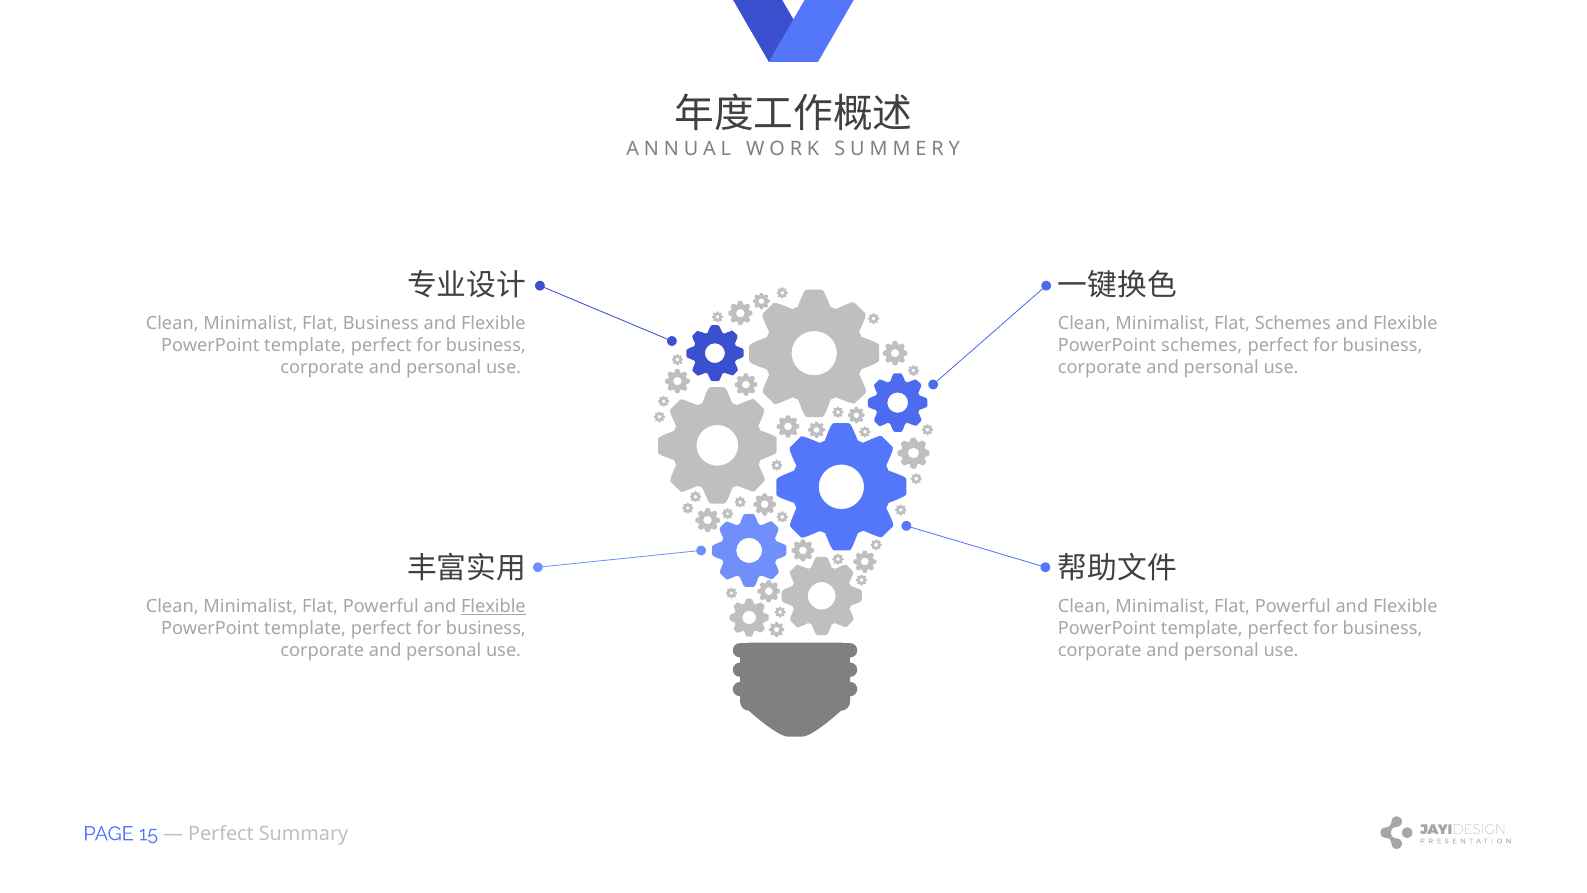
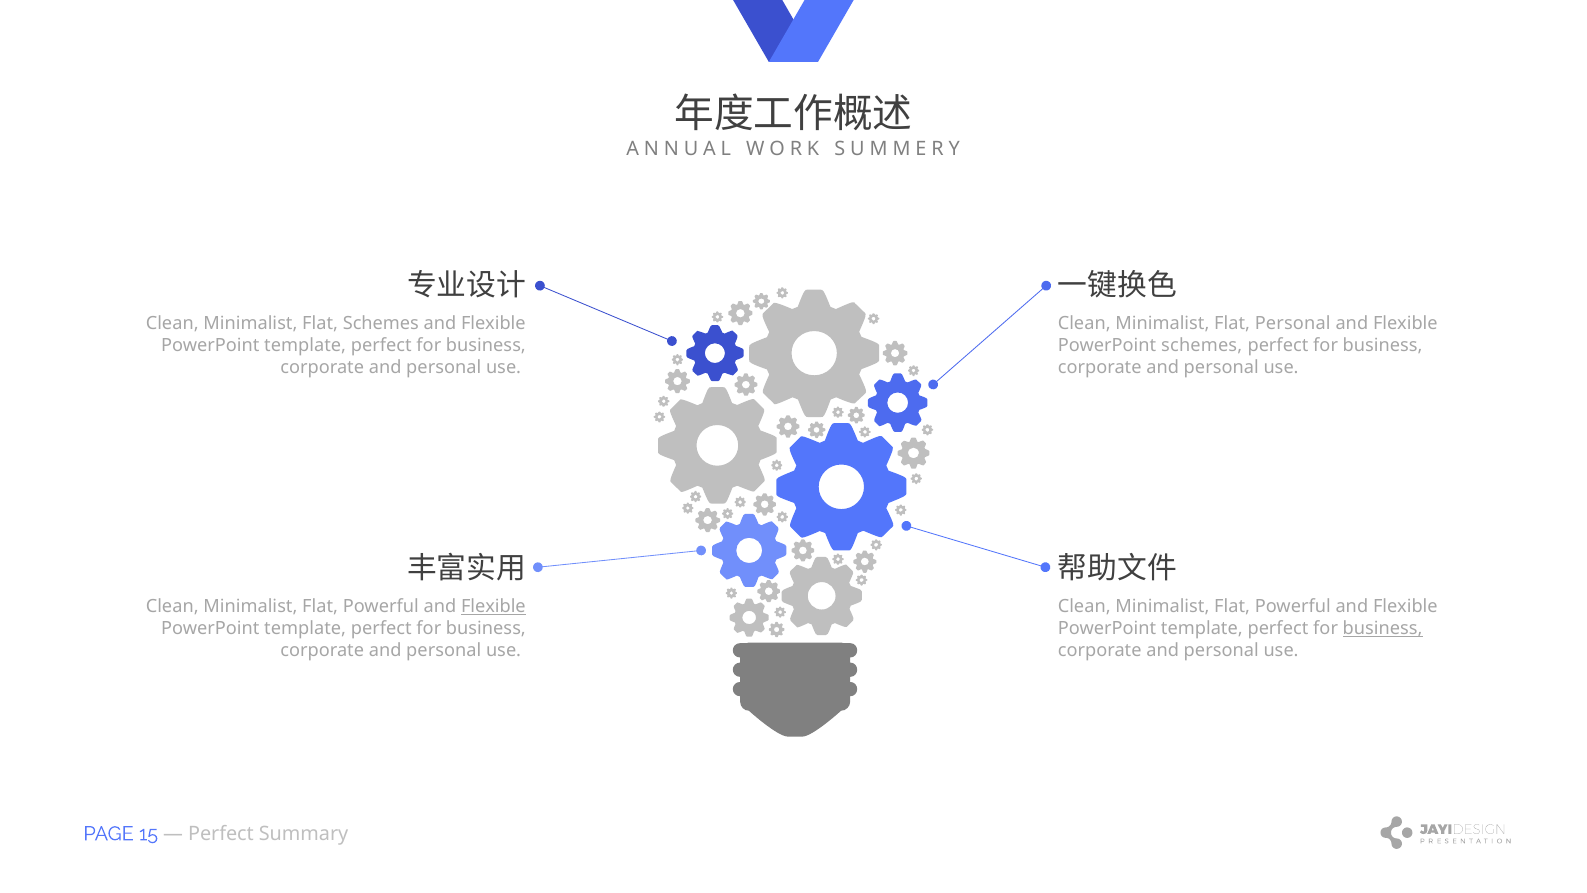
Flat Business: Business -> Schemes (381, 324)
Flat Schemes: Schemes -> Personal (1293, 324)
business underline: none -> present (1383, 628)
